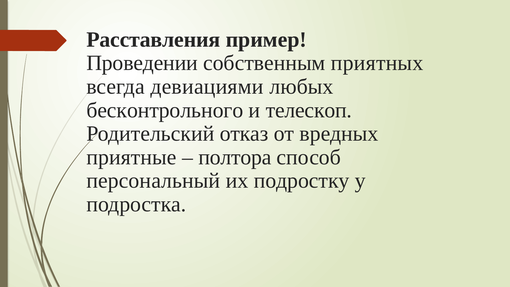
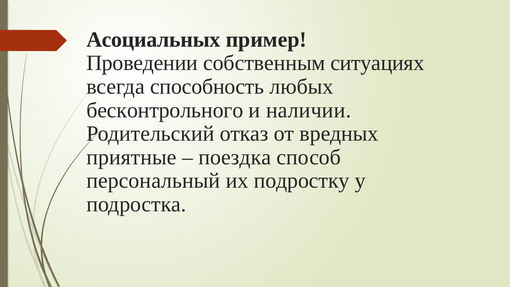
Расставления: Расставления -> Асоциальных (153, 40)
приятных: приятных -> ситуациях (377, 63)
девиациями: девиациями -> способность (207, 87)
телескоп: телескоп -> наличии (309, 110)
полтора: полтора -> поездка (235, 157)
